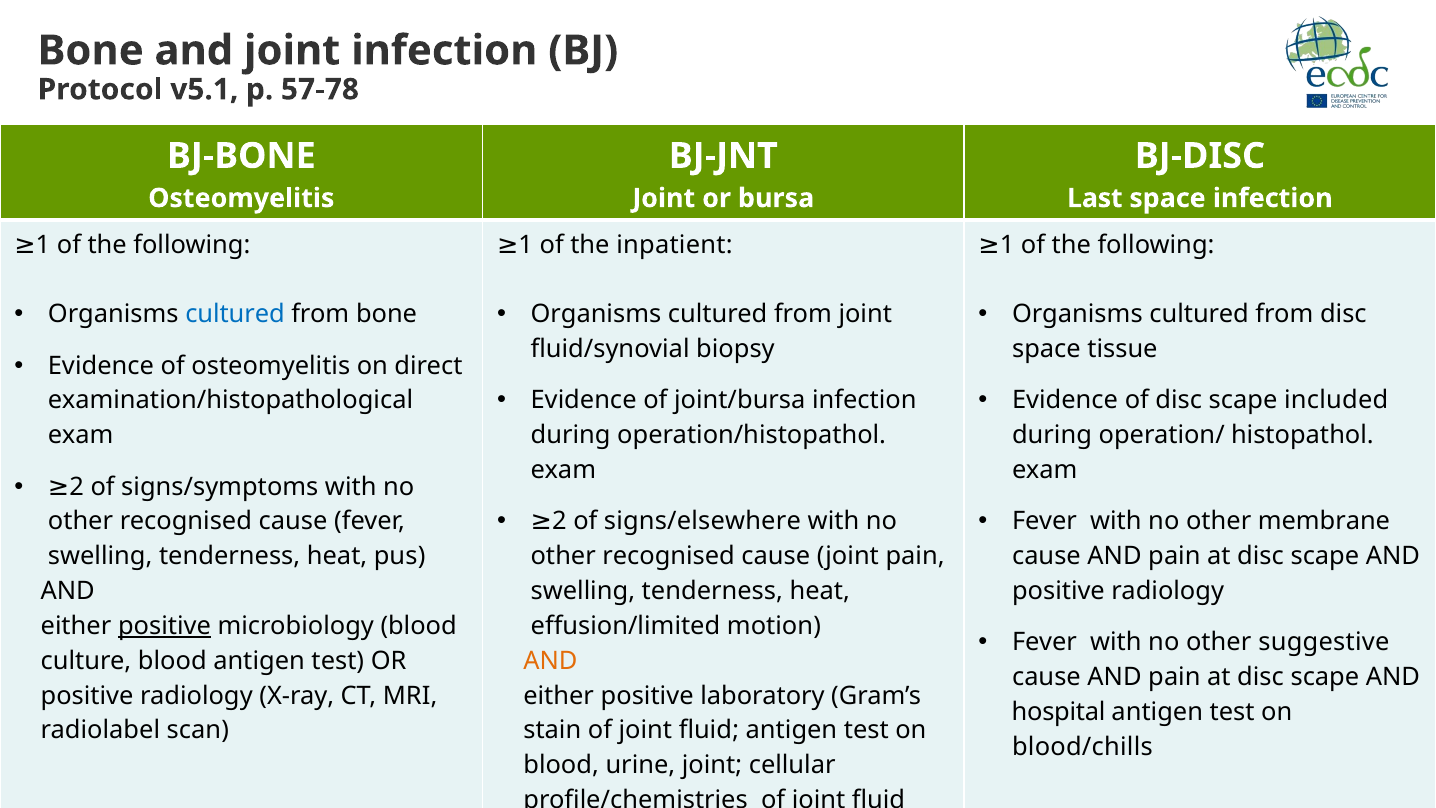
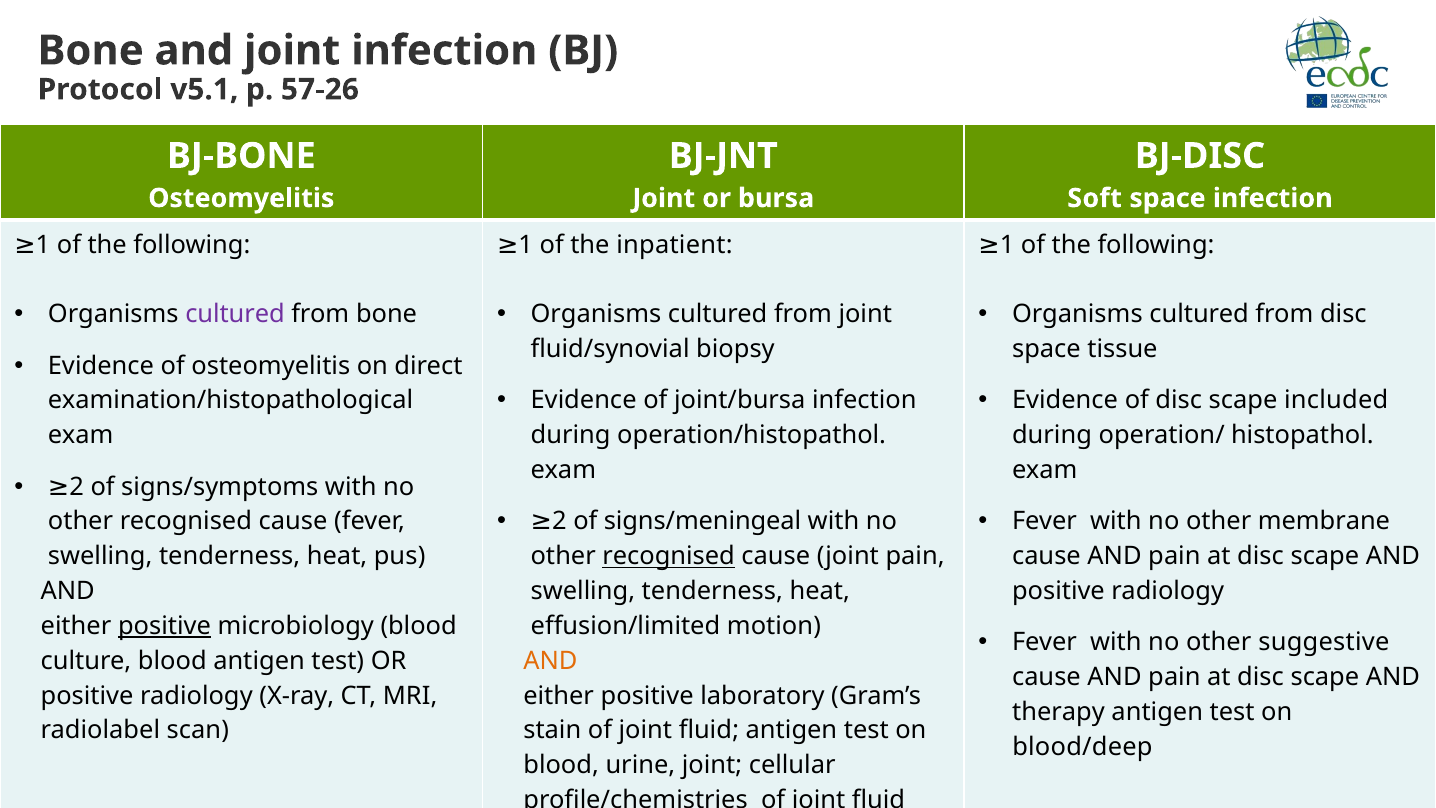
57-78: 57-78 -> 57-26 (320, 89)
Last: Last -> Soft (1095, 198)
cultured colour: blue -> purple (235, 314)
signs/elsewhere: signs/elsewhere -> signs/meningeal (703, 521)
recognised underline: none -> present (669, 556)
hospital: hospital -> therapy (1058, 712)
blood/chills: blood/chills -> blood/deep (1082, 747)
